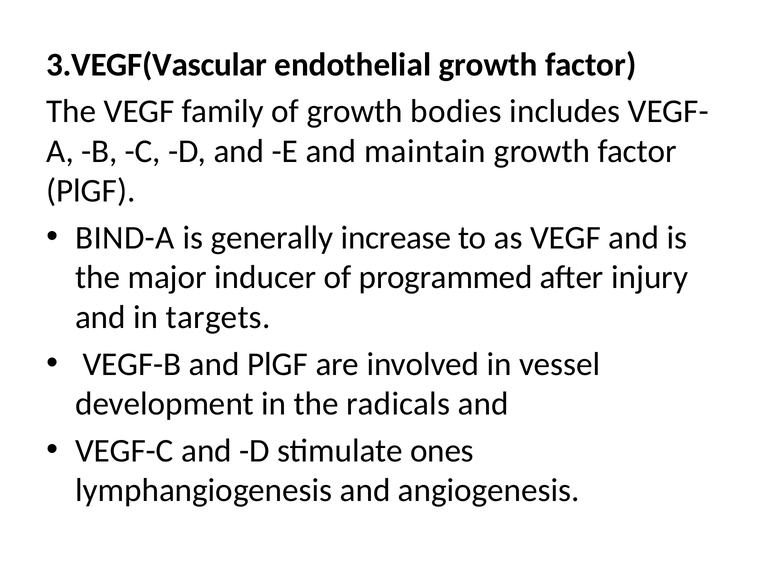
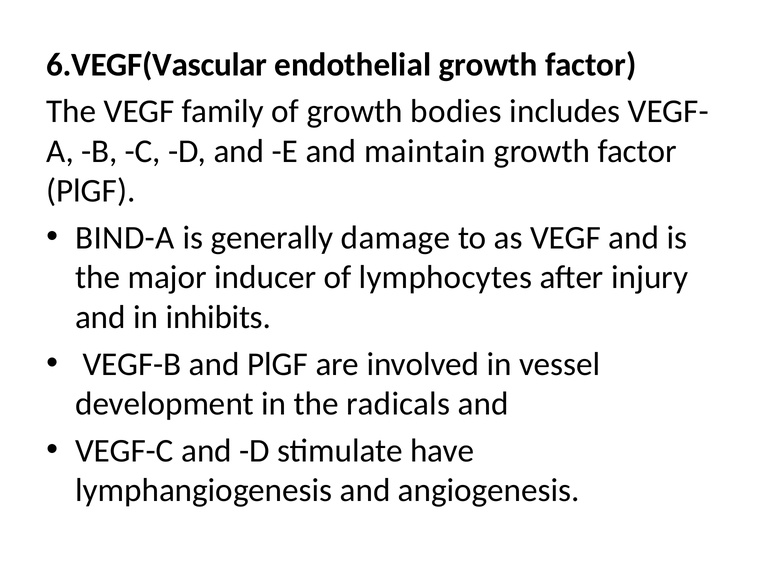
3.VEGF(Vascular: 3.VEGF(Vascular -> 6.VEGF(Vascular (157, 65)
increase: increase -> damage (396, 238)
programmed: programmed -> lymphocytes (445, 278)
targets: targets -> inhibits (218, 318)
ones: ones -> have (442, 451)
